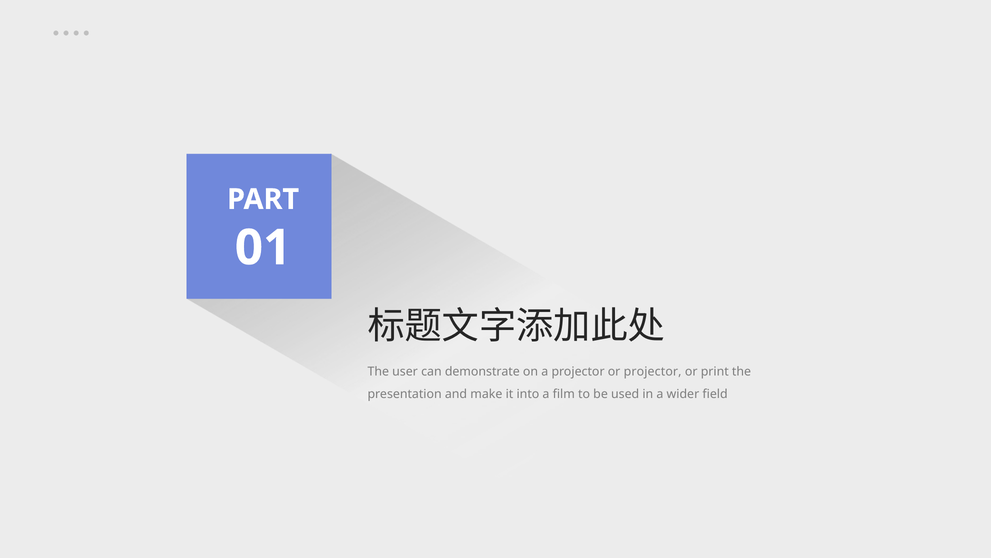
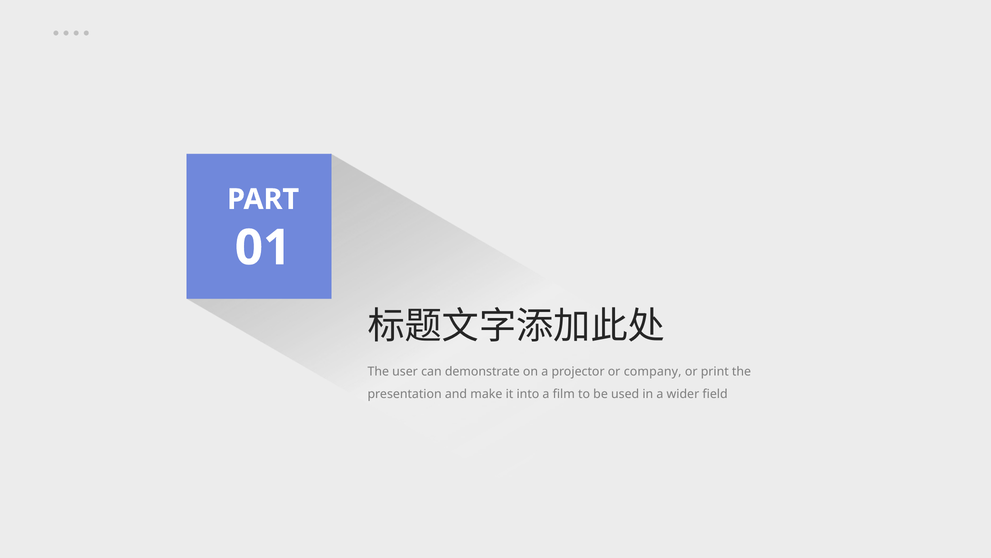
or projector: projector -> company (653, 371)
